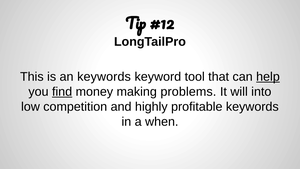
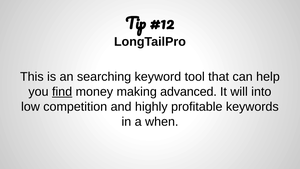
an keywords: keywords -> searching (104, 77)
help underline: present -> none (268, 77)
problems: problems -> advanced (188, 92)
